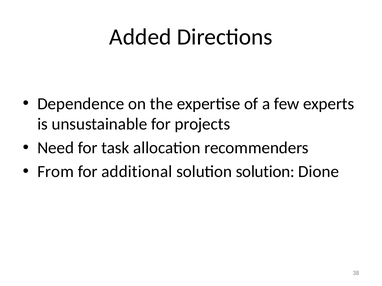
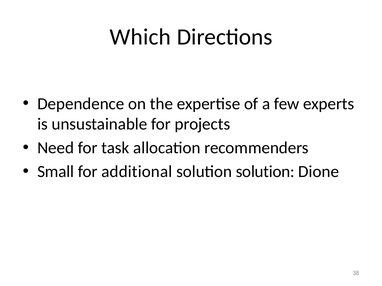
Added: Added -> Which (140, 37)
From: From -> Small (56, 172)
